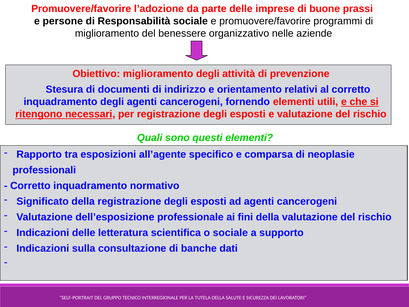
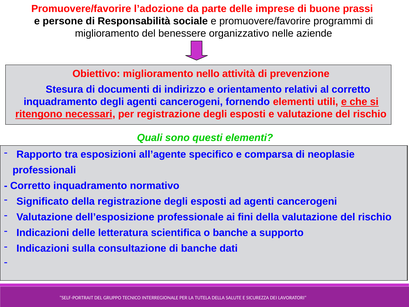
miglioramento degli: degli -> nello (208, 74)
o sociale: sociale -> banche (230, 233)
